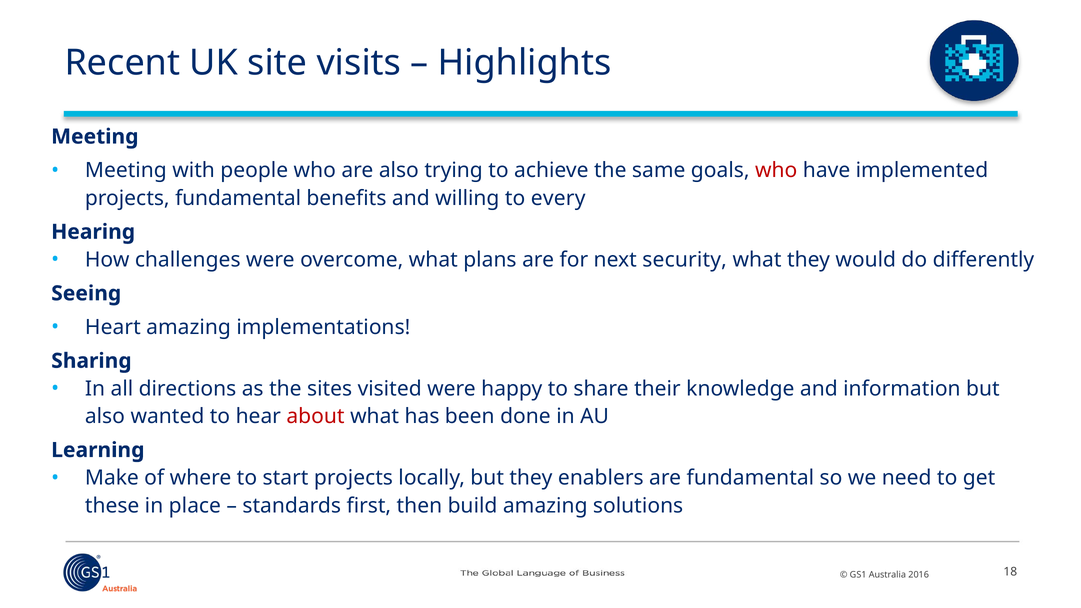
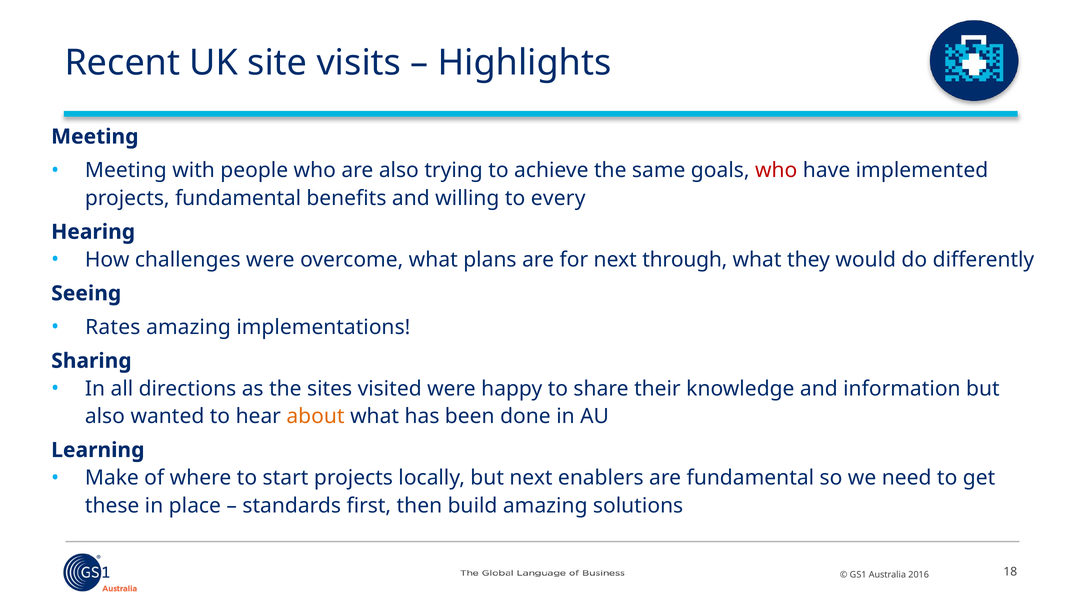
security: security -> through (685, 260)
Heart: Heart -> Rates (113, 327)
about colour: red -> orange (316, 416)
but they: they -> next (531, 478)
